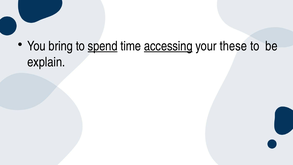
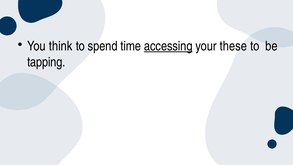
bring: bring -> think (61, 46)
spend underline: present -> none (103, 46)
explain: explain -> tapping (46, 62)
